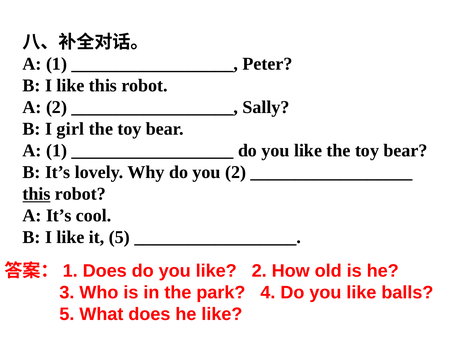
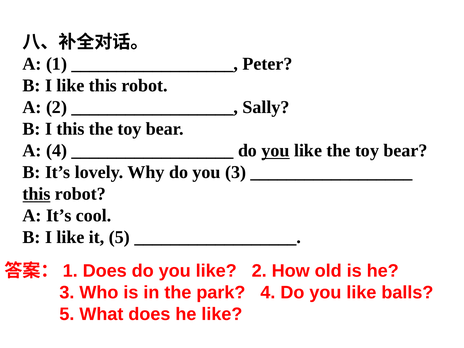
I girl: girl -> this (71, 129)
1: 1 -> 4 (57, 151)
you underline: none -> present (276, 151)
you 2: 2 -> 3 (236, 172)
